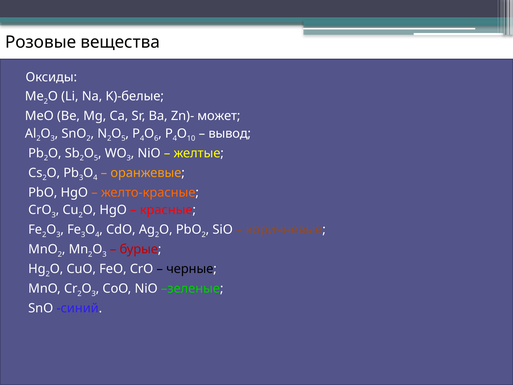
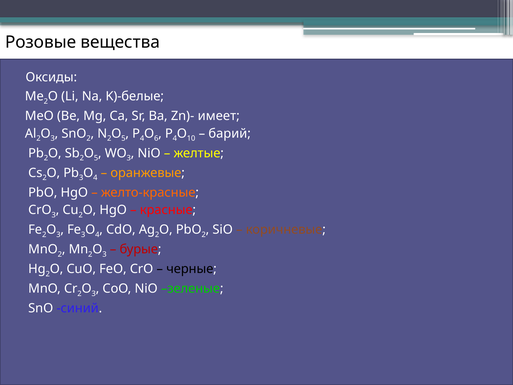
может: может -> имеет (219, 116)
вывод: вывод -> барий (230, 133)
